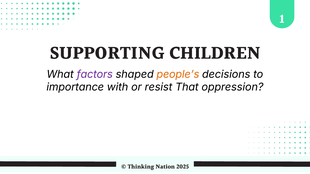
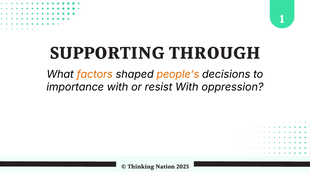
CHILDREN: CHILDREN -> THROUGH (215, 54)
factors colour: purple -> orange (95, 74)
resist That: That -> With (187, 87)
